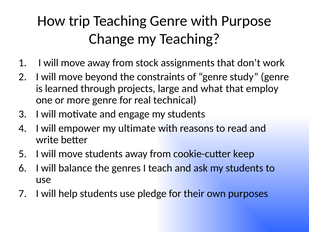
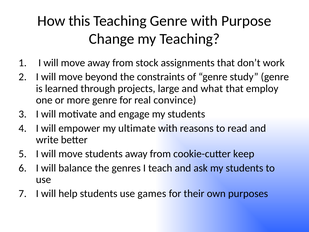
trip: trip -> this (79, 21)
technical: technical -> convince (175, 100)
pledge: pledge -> games (152, 193)
